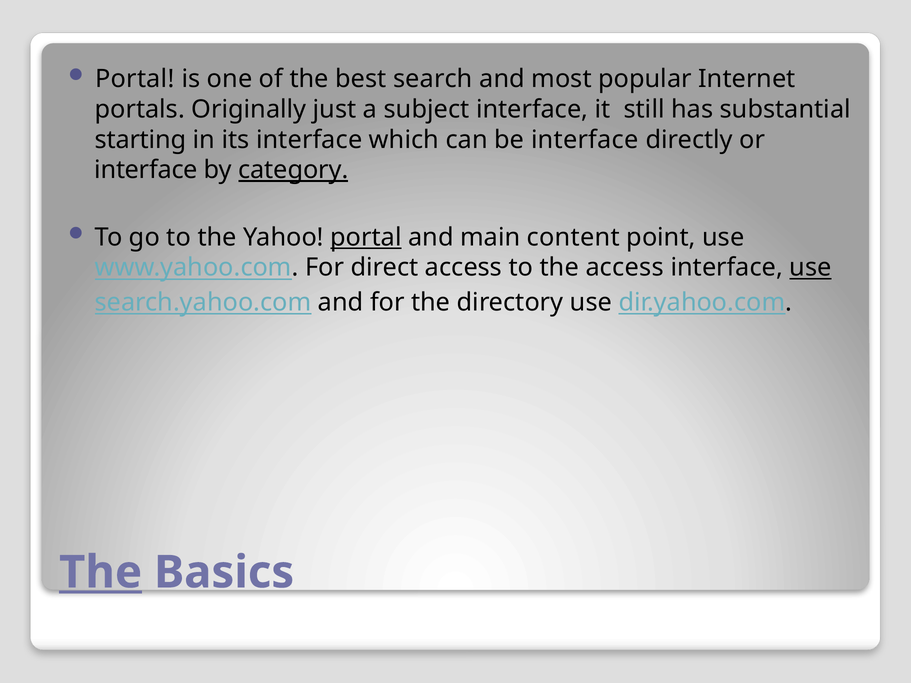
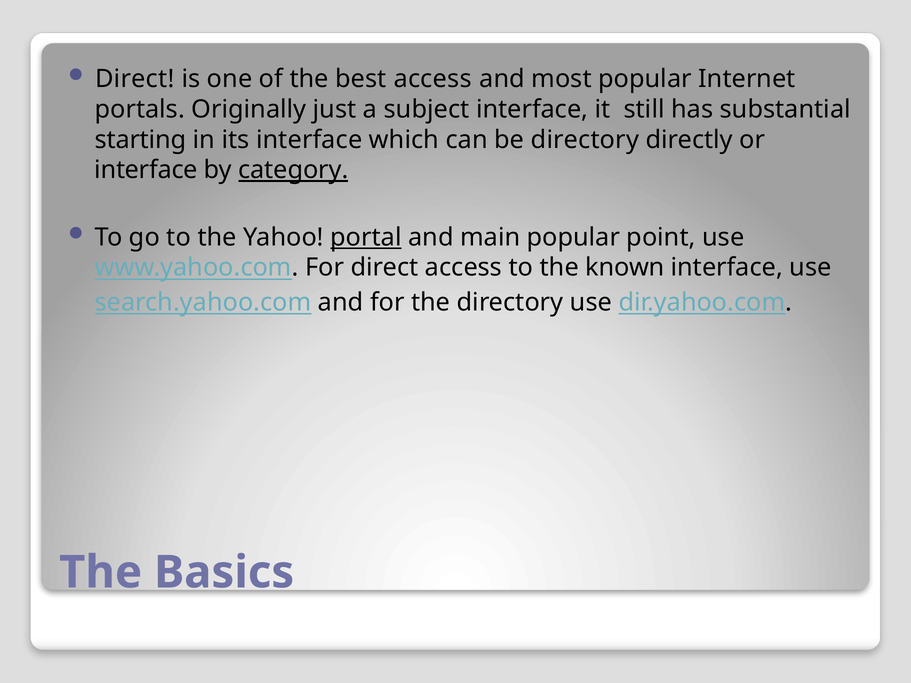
Portal: Portal -> Direct (135, 79)
best search: search -> access (433, 79)
be interface: interface -> directory (585, 140)
main content: content -> popular (573, 237)
the access: access -> known (625, 268)
use underline: present -> none (811, 268)
The underline: present -> none (101, 573)
